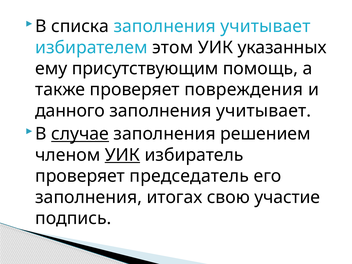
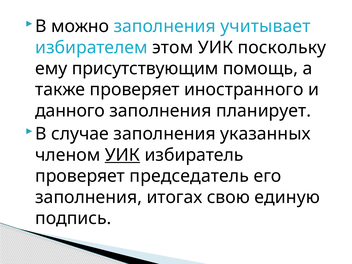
списка: списка -> можно (80, 26)
указанных: указанных -> поскольку (282, 47)
повреждения: повреждения -> иностранного (244, 90)
учитывает: учитывает -> планирует (264, 111)
случае underline: present -> none (80, 134)
решением: решением -> указанных (265, 134)
участие: участие -> единую (287, 197)
